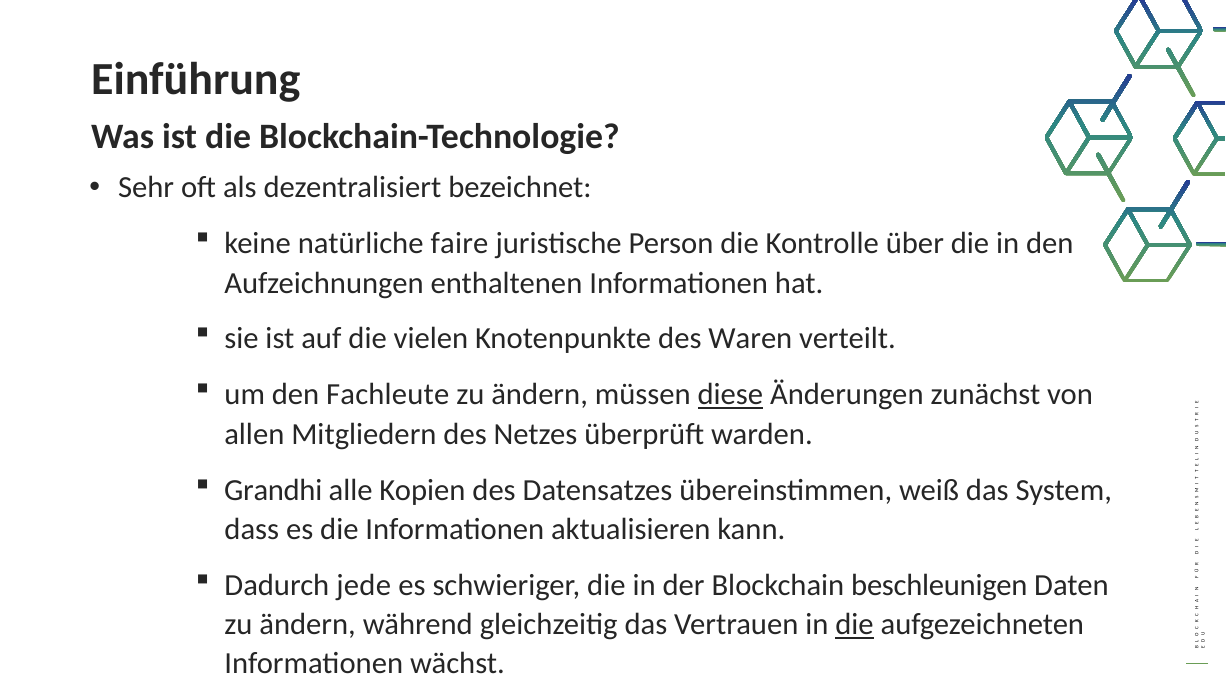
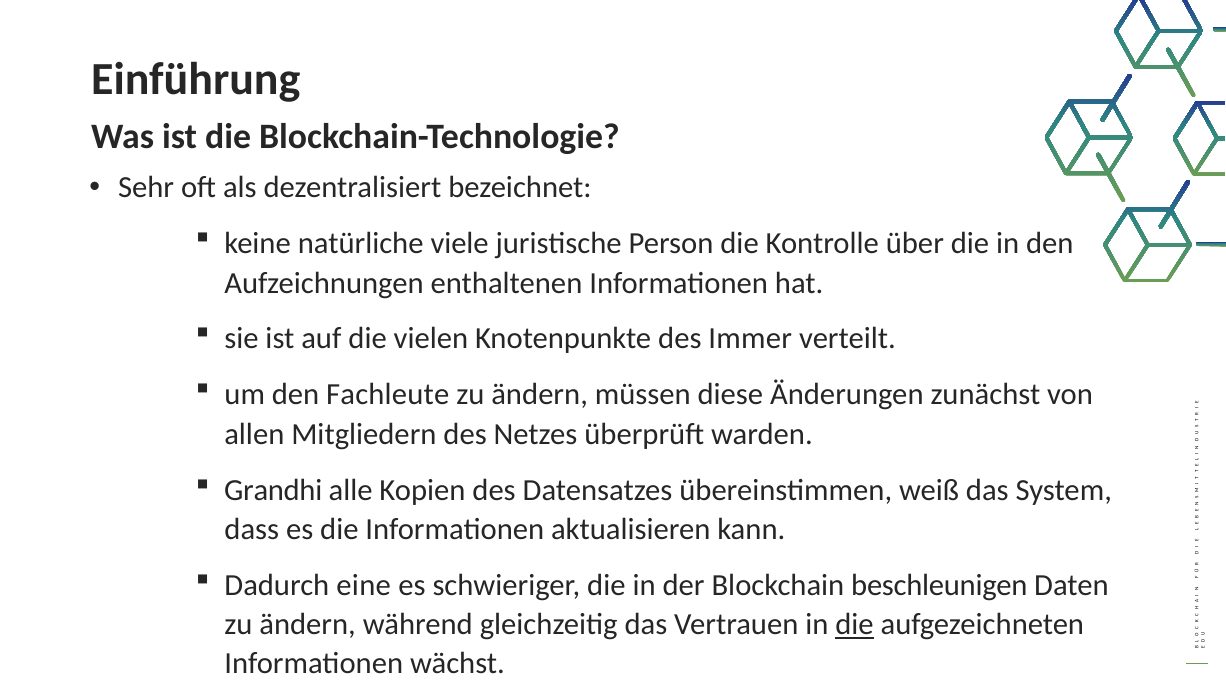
faire: faire -> viele (460, 244)
Waren: Waren -> Immer (750, 339)
diese underline: present -> none (730, 395)
jede: jede -> eine (364, 586)
